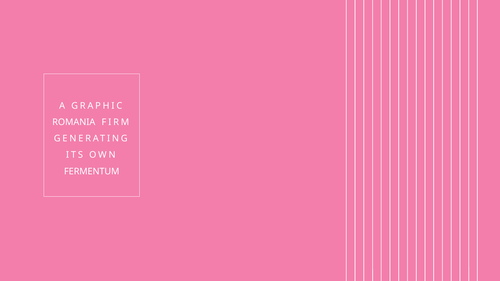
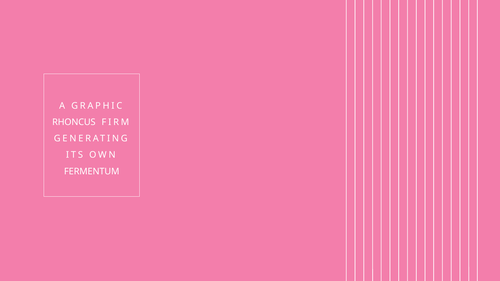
ROMANIA: ROMANIA -> RHONCUS (74, 122)
